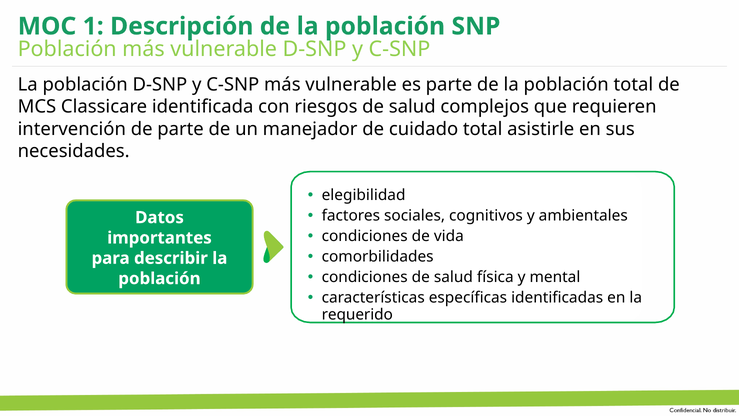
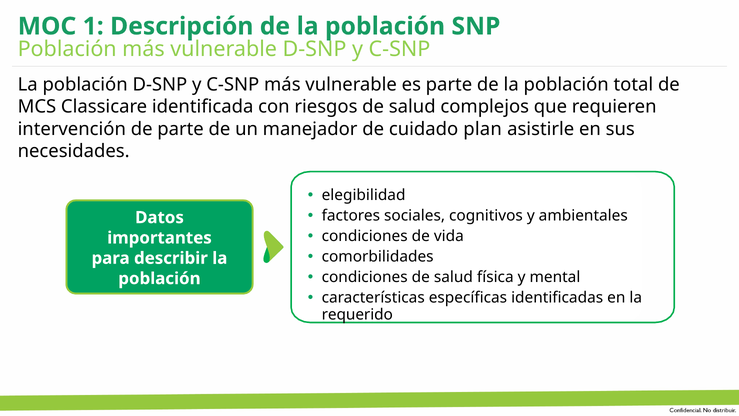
cuidado total: total -> plan (483, 129)
